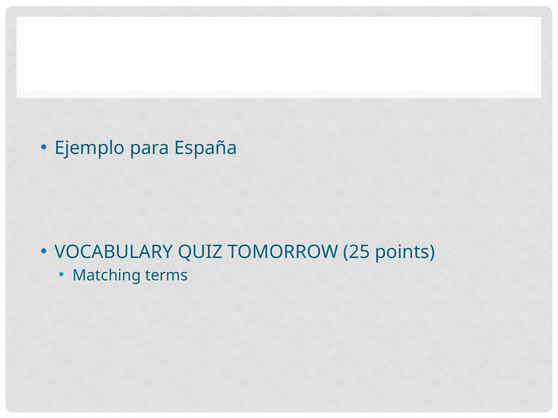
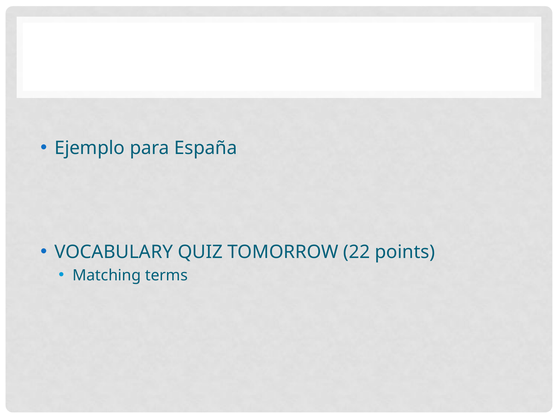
25: 25 -> 22 (357, 252)
